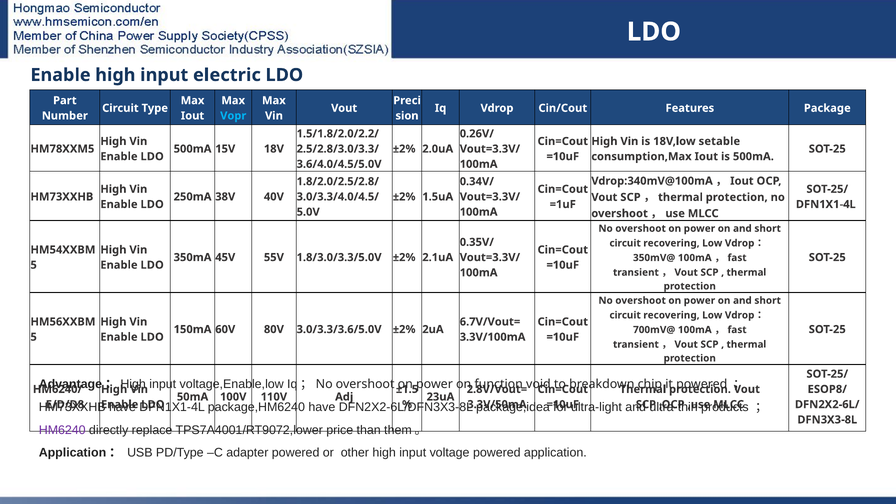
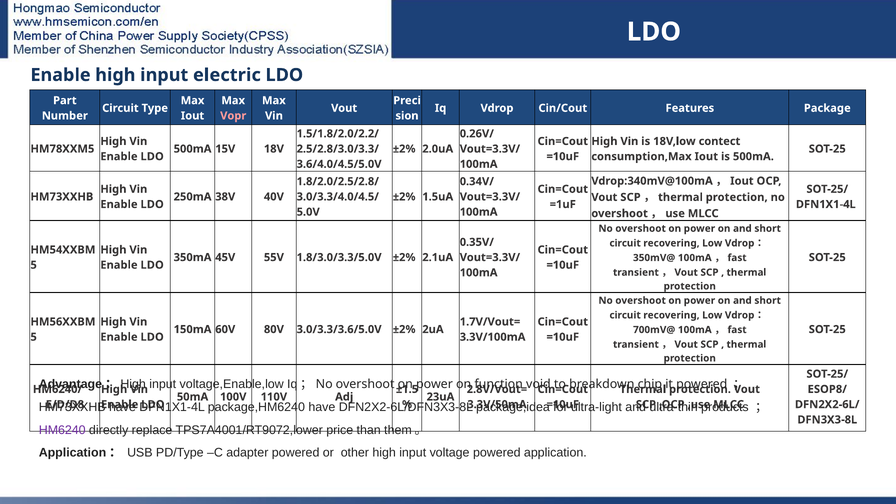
Vopr colour: light blue -> pink (233, 116)
setable: setable -> contect (719, 141)
6.7V/Vout=: 6.7V/Vout= -> 1.7V/Vout= (490, 322)
